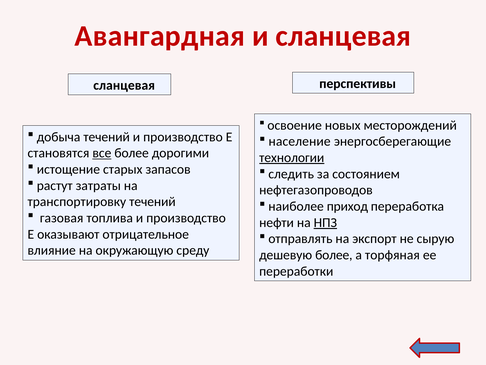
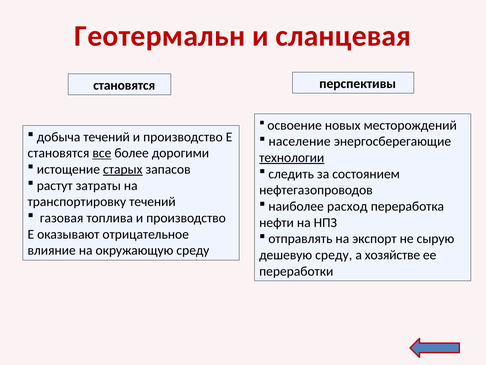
Авангардная: Авангардная -> Геотермальн (160, 36)
сланцевая: сланцевая -> становятся (124, 85)
старых underline: none -> present (123, 169)
приход: приход -> расход (347, 206)
НПЗ underline: present -> none (325, 222)
дешевую более: более -> среду (334, 255)
торфяная: торфяная -> хозяйстве (392, 255)
